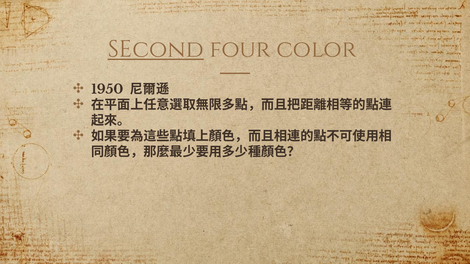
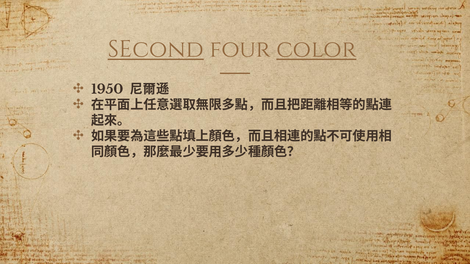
color underline: none -> present (316, 49)
